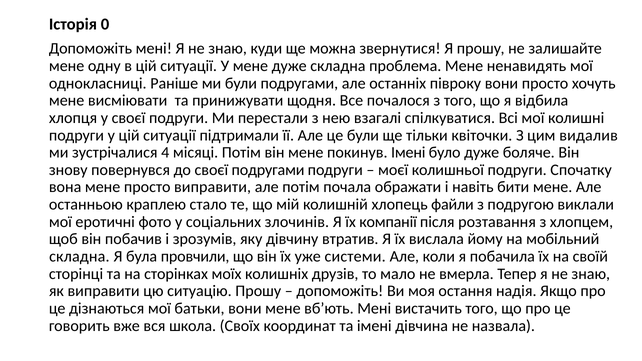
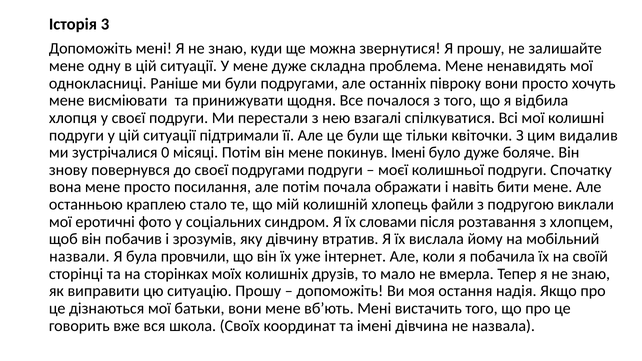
0: 0 -> 3 (105, 24)
4: 4 -> 0 (165, 153)
просто виправити: виправити -> посилання (213, 187)
злочинів: злочинів -> синдром (297, 222)
компанії: компанії -> словами (388, 222)
складна: складна -> назвали (79, 257)
системи: системи -> інтернет (355, 257)
